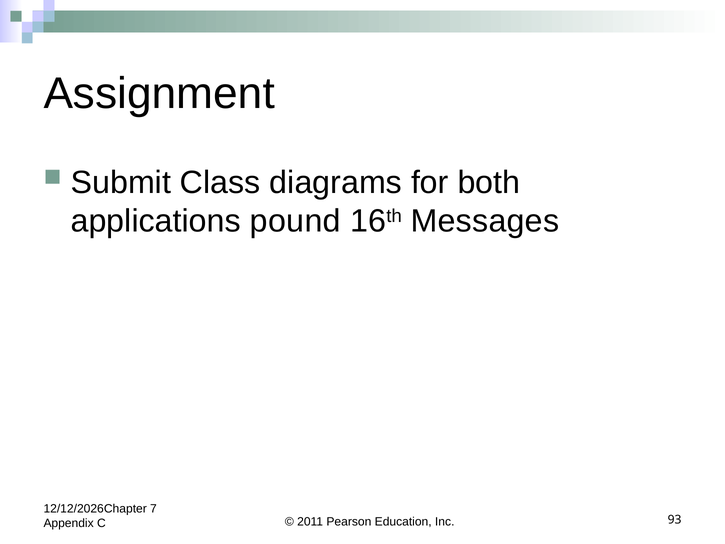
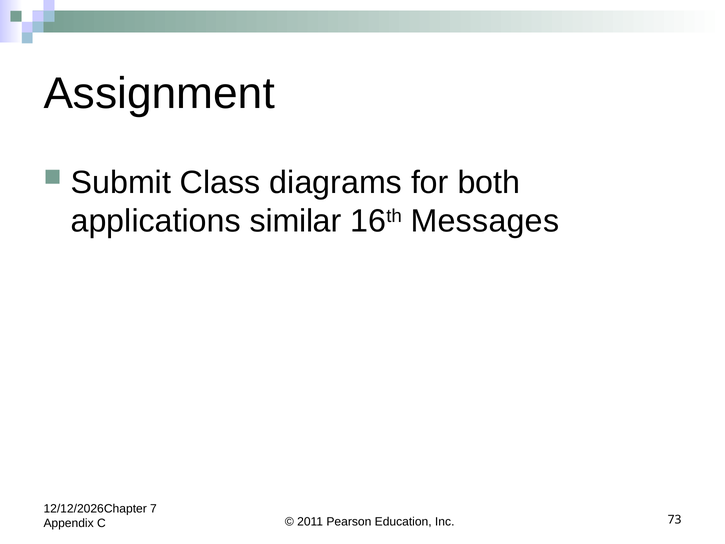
pound: pound -> similar (296, 221)
93: 93 -> 73 (675, 520)
